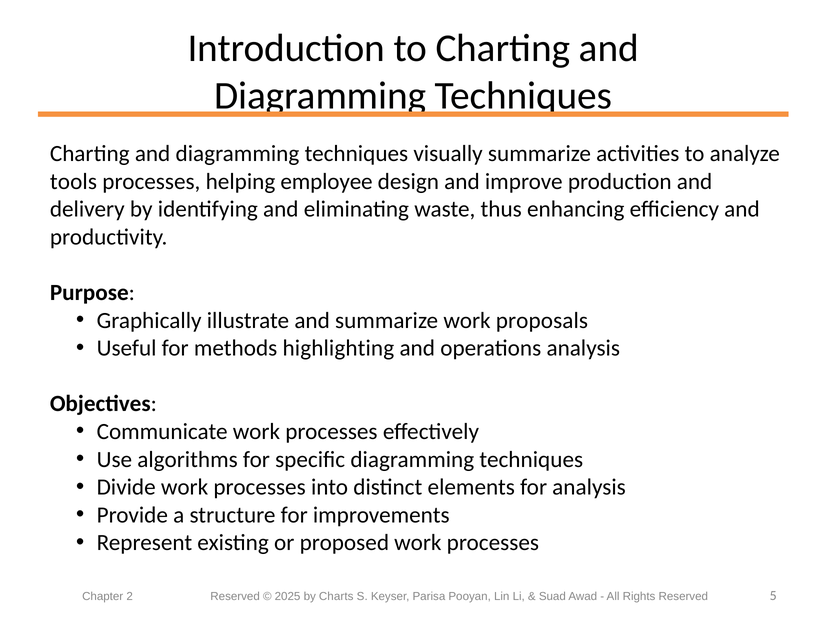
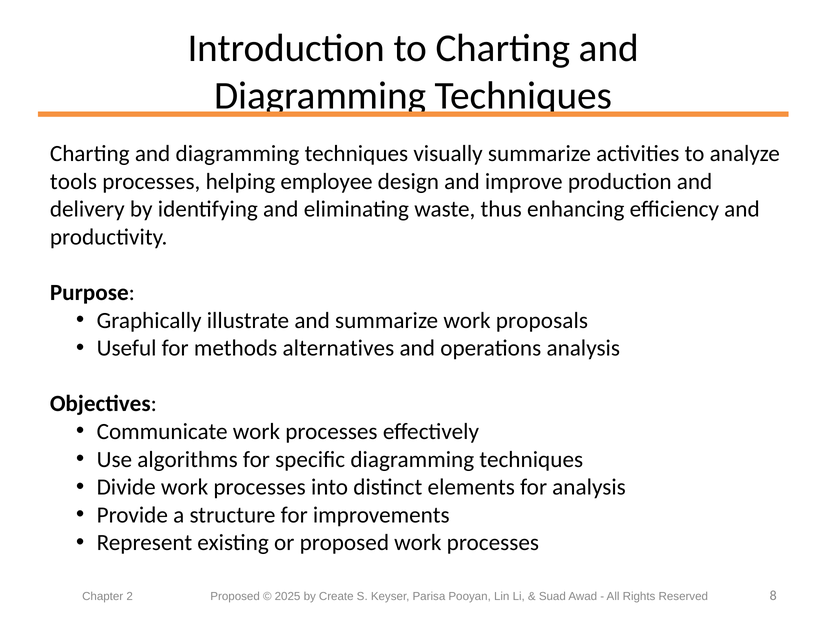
highlighting: highlighting -> alternatives (338, 349)
2 Reserved: Reserved -> Proposed (235, 597)
Charts: Charts -> Create (336, 597)
5: 5 -> 8 (773, 596)
